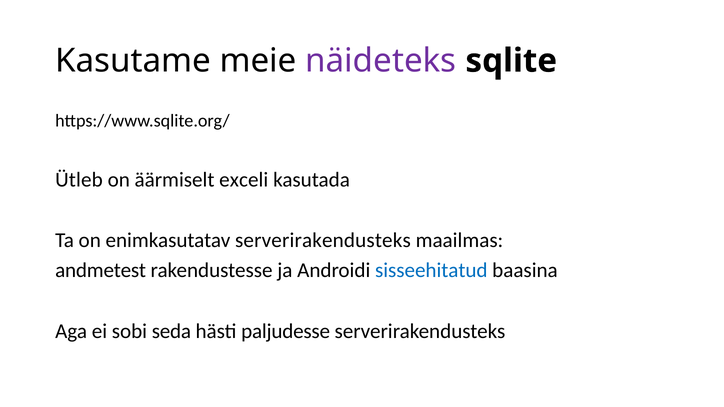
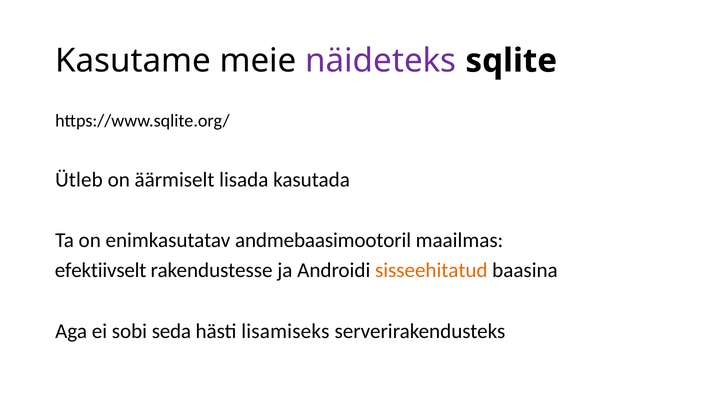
exceli: exceli -> lisada (244, 180)
enimkasutatav serverirakendusteks: serverirakendusteks -> andmebaasimootoril (323, 240)
andmetest: andmetest -> efektiivselt (101, 271)
sisseehitatud colour: blue -> orange (431, 271)
paljudesse: paljudesse -> lisamiseks (285, 331)
